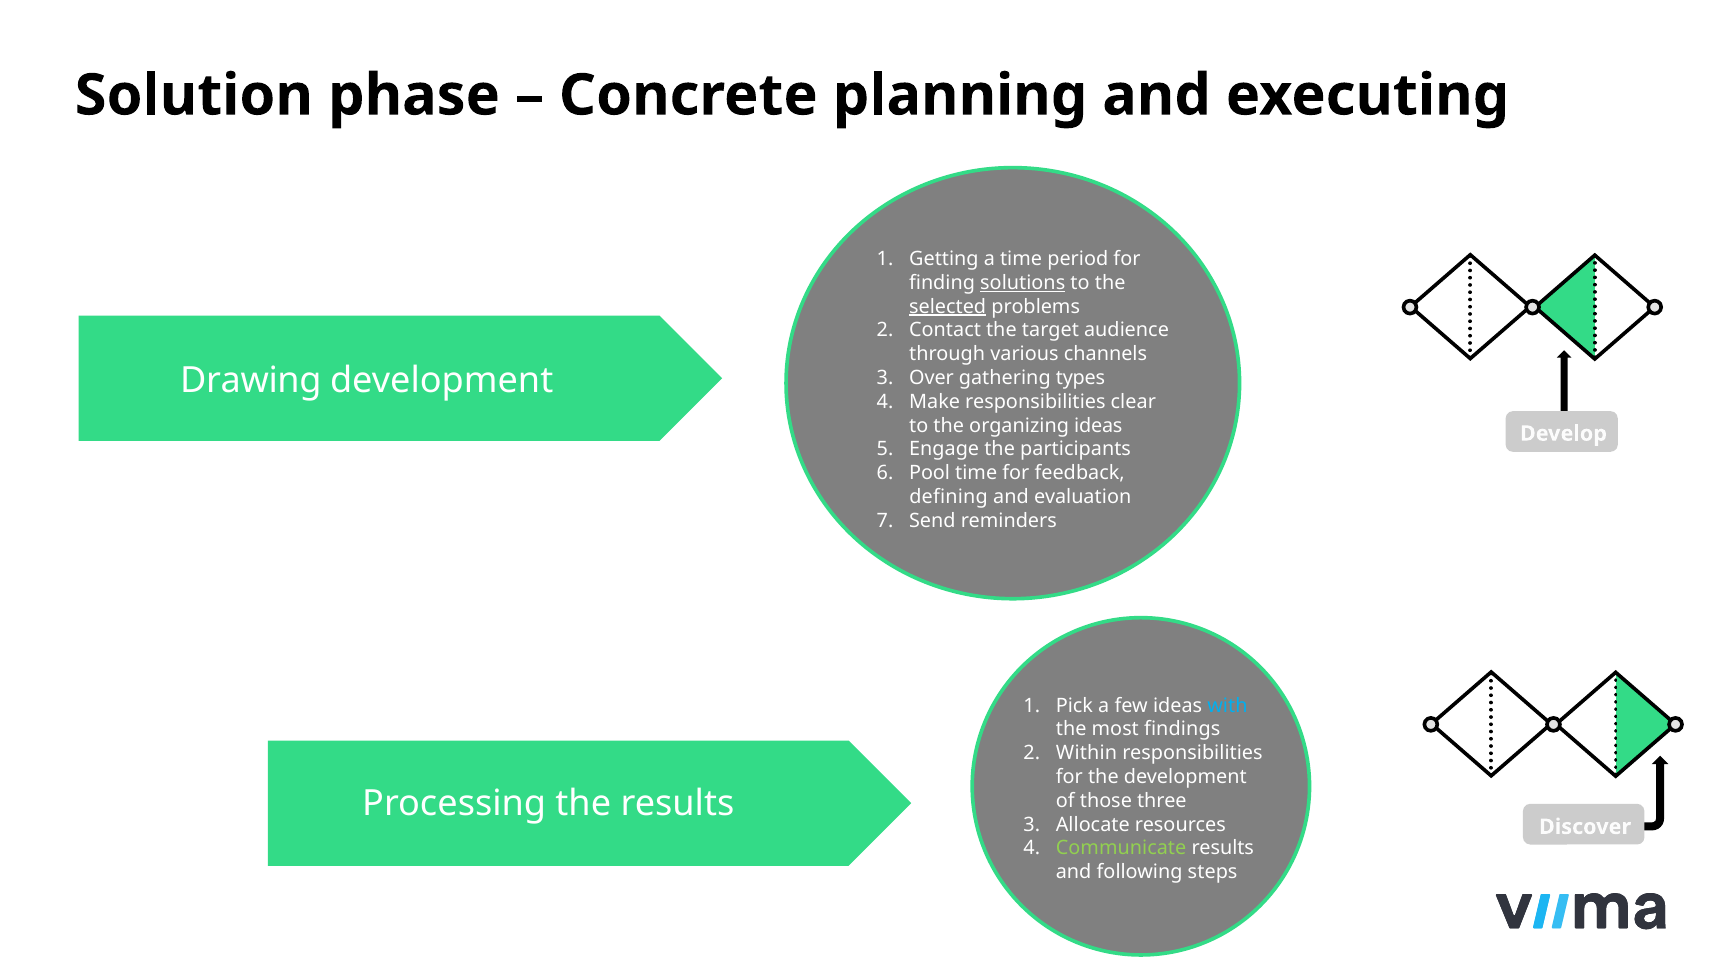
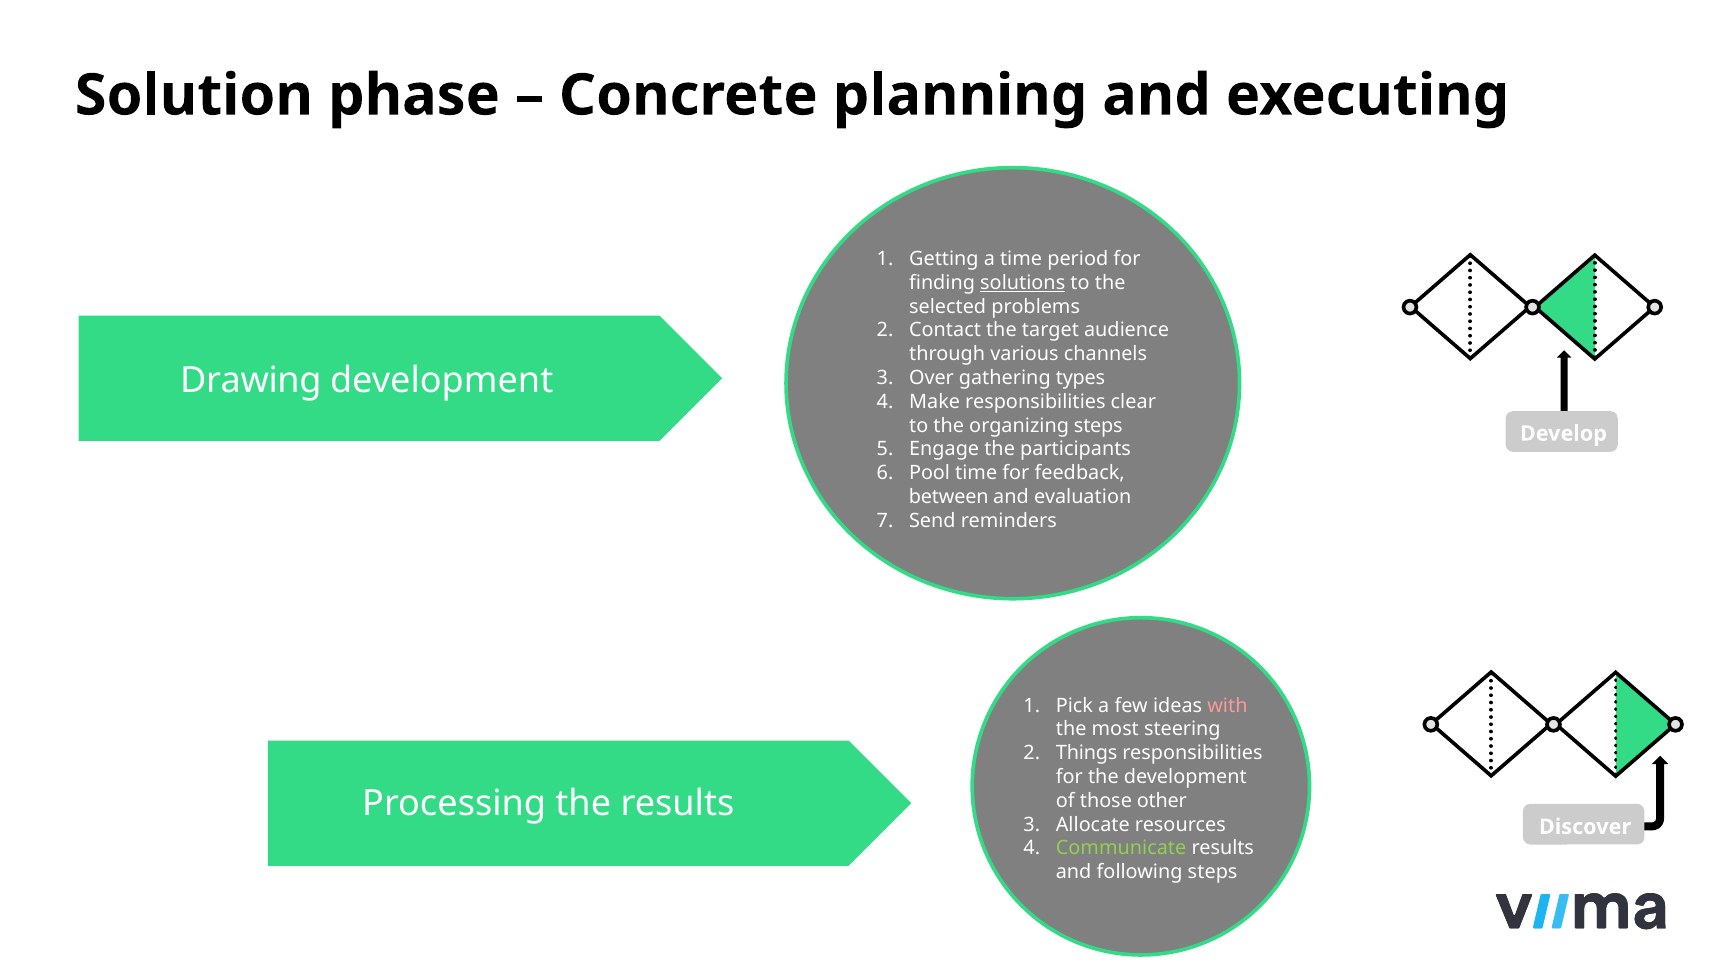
selected underline: present -> none (948, 307)
organizing ideas: ideas -> steps (1098, 426)
defining: defining -> between (949, 497)
with colour: light blue -> pink (1227, 706)
findings: findings -> steering (1182, 729)
Within: Within -> Things (1087, 753)
three: three -> other (1162, 801)
